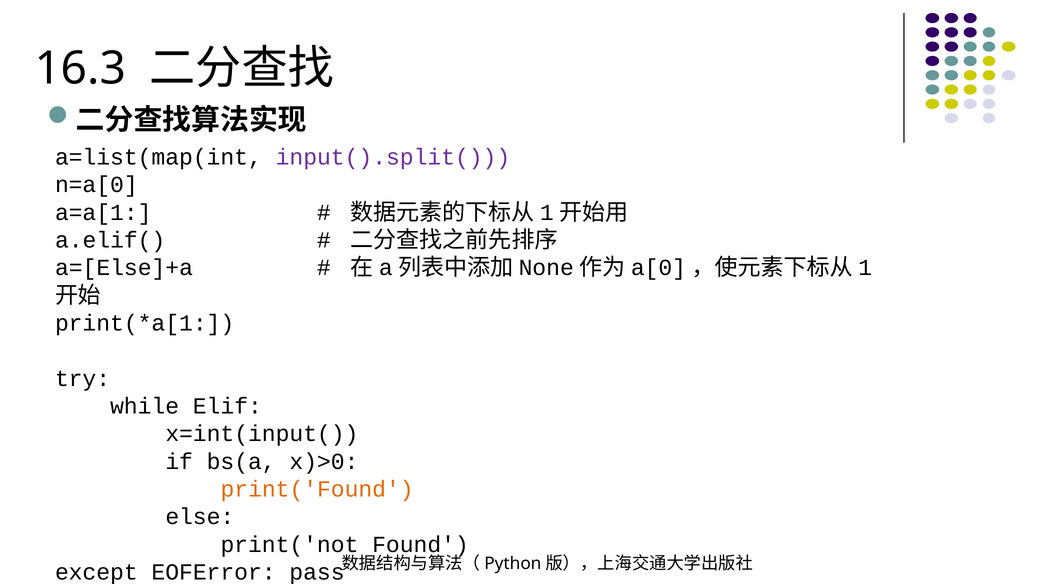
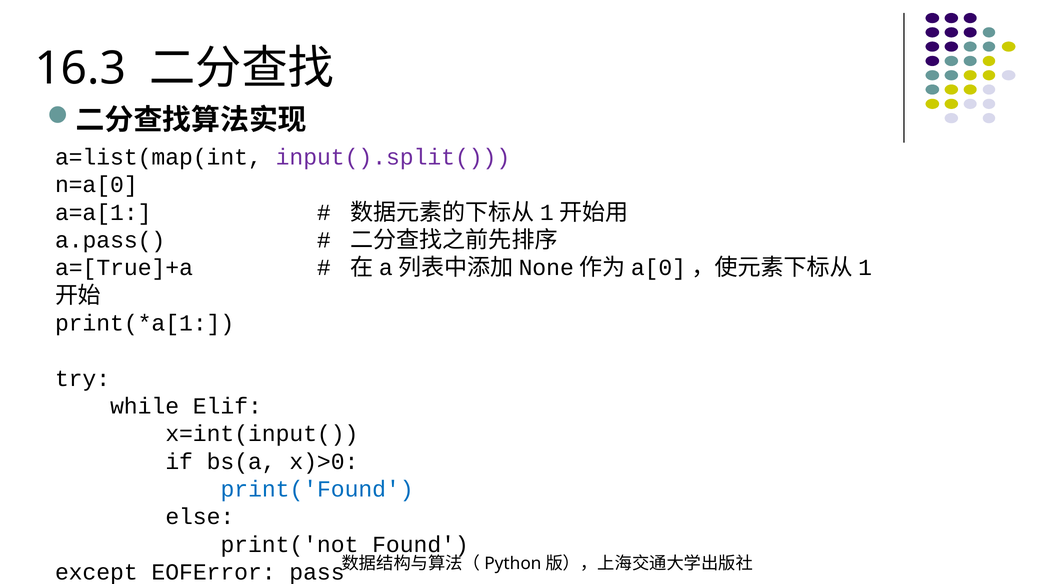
a.elif(: a.elif( -> a.pass( (110, 240)
a=[Else]+a: a=[Else]+a -> a=[True]+a (124, 268)
print('Found colour: orange -> blue (317, 489)
